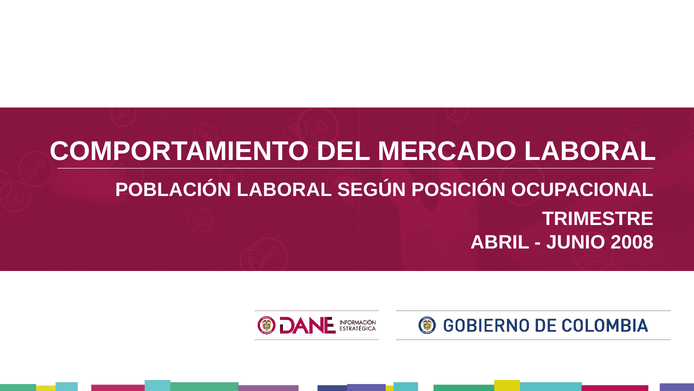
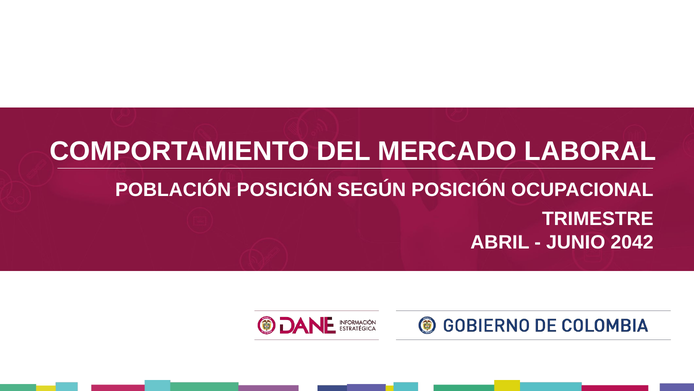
POBLACIÓN LABORAL: LABORAL -> POSICIÓN (284, 190)
2008: 2008 -> 2042 (632, 242)
